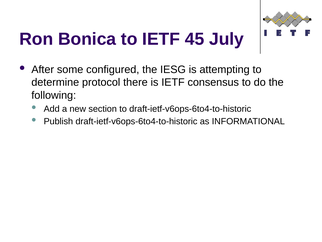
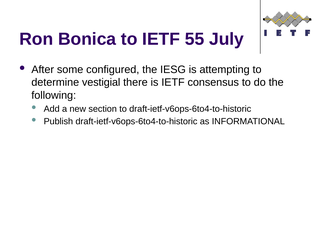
45: 45 -> 55 (195, 39)
protocol: protocol -> vestigial (101, 82)
